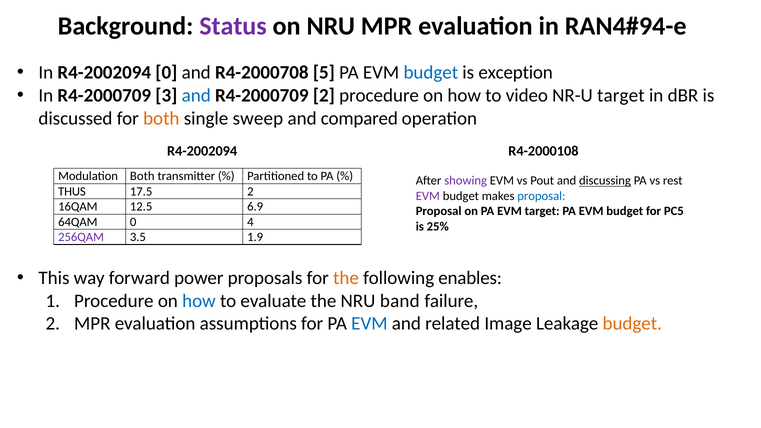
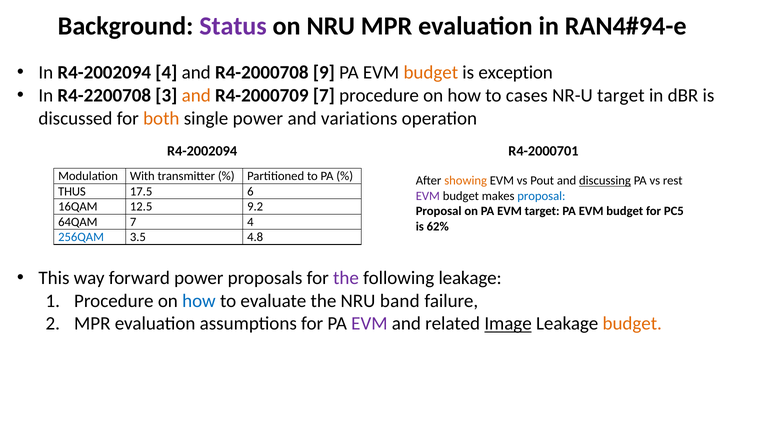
R4-2002094 0: 0 -> 4 (166, 73)
5: 5 -> 9 (324, 73)
budget colour: blue -> orange (431, 73)
In R4-2000709: R4-2000709 -> R4-2200708 (104, 95)
and colour: blue -> orange (196, 95)
R4-2000709 2: 2 -> 7 (324, 95)
video: video -> cases (527, 95)
single sweep: sweep -> power (258, 118)
compared: compared -> variations (359, 118)
R4-2000108: R4-2000108 -> R4-2000701 (543, 151)
Modulation Both: Both -> With (142, 176)
showing colour: purple -> orange (466, 181)
17.5 2: 2 -> 6 (250, 192)
6.9: 6.9 -> 9.2 (255, 207)
64QAM 0: 0 -> 7 (133, 222)
25%: 25% -> 62% (438, 226)
256QAM colour: purple -> blue (81, 237)
1.9: 1.9 -> 4.8 (255, 237)
the colour: orange -> purple (346, 278)
following enables: enables -> leakage (470, 278)
EVM colour: blue -> purple (369, 324)
Image underline: none -> present (508, 324)
